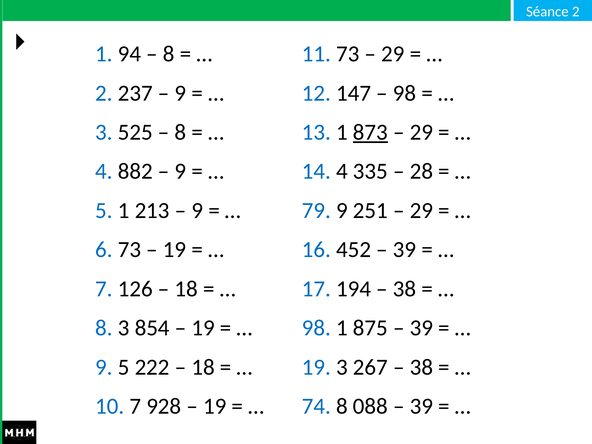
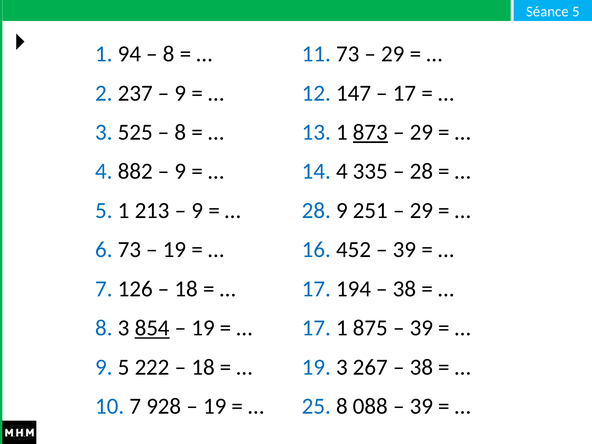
2: 2 -> 5 (576, 12)
98: 98 -> 17 (405, 93)
79: 79 -> 28 (316, 211)
854 underline: none -> present (152, 328)
98: 98 -> 17 (316, 328)
74: 74 -> 25 (316, 406)
